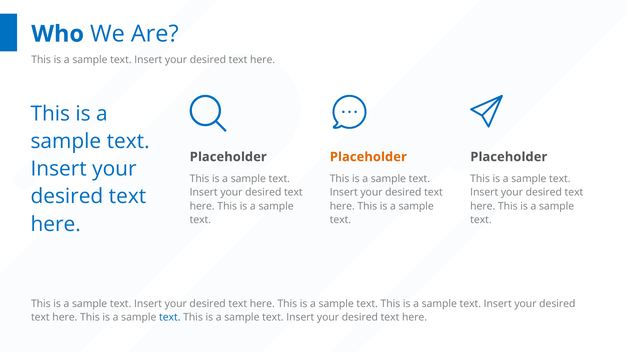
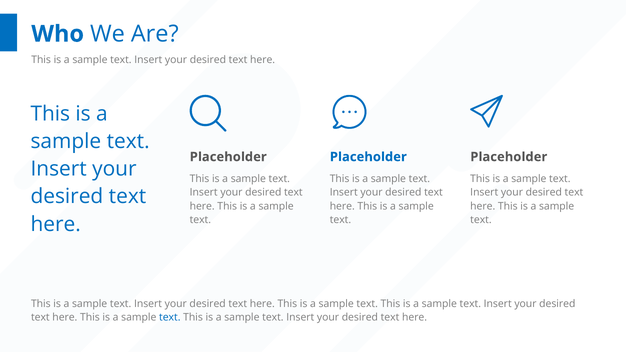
Placeholder colour: orange -> blue (368, 157)
